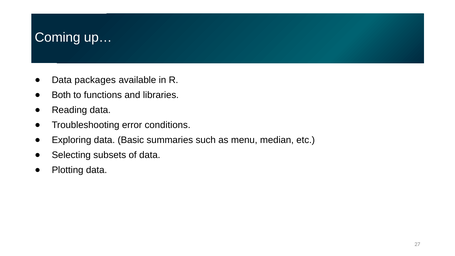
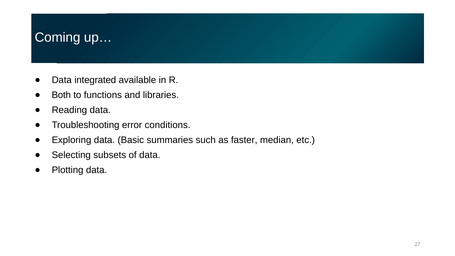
packages: packages -> integrated (95, 80)
menu: menu -> faster (244, 140)
